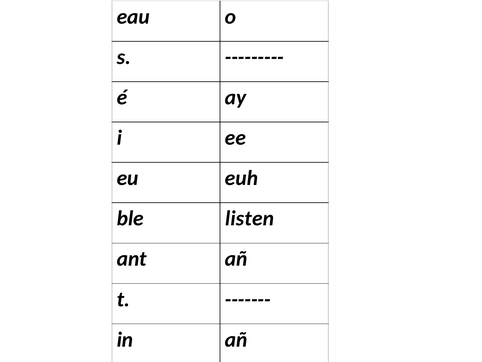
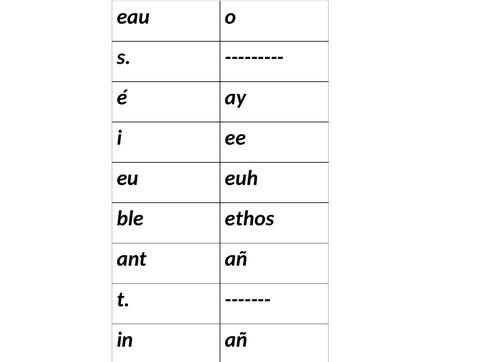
listen: listen -> ethos (250, 218)
